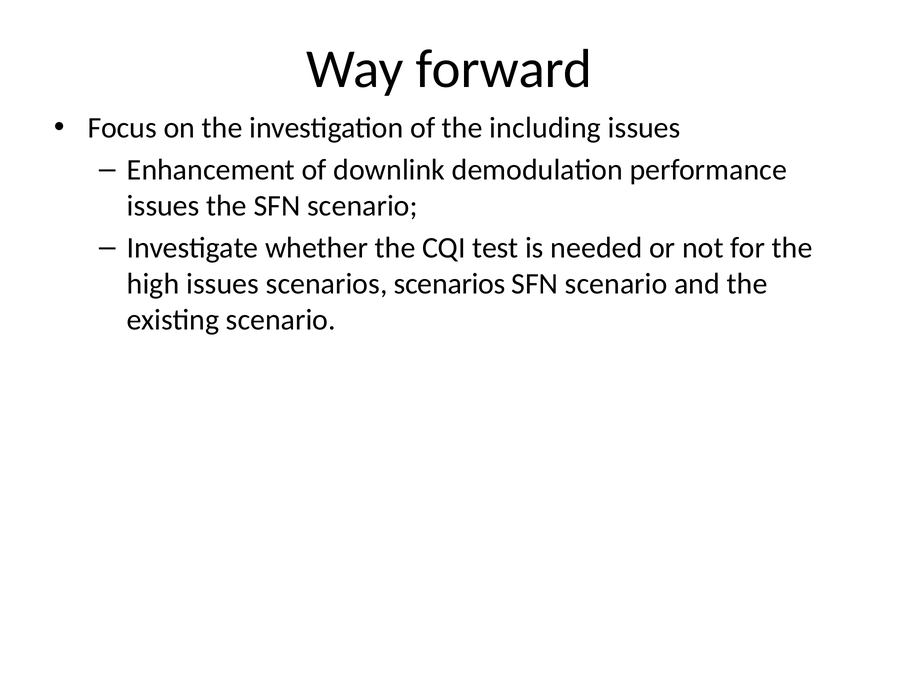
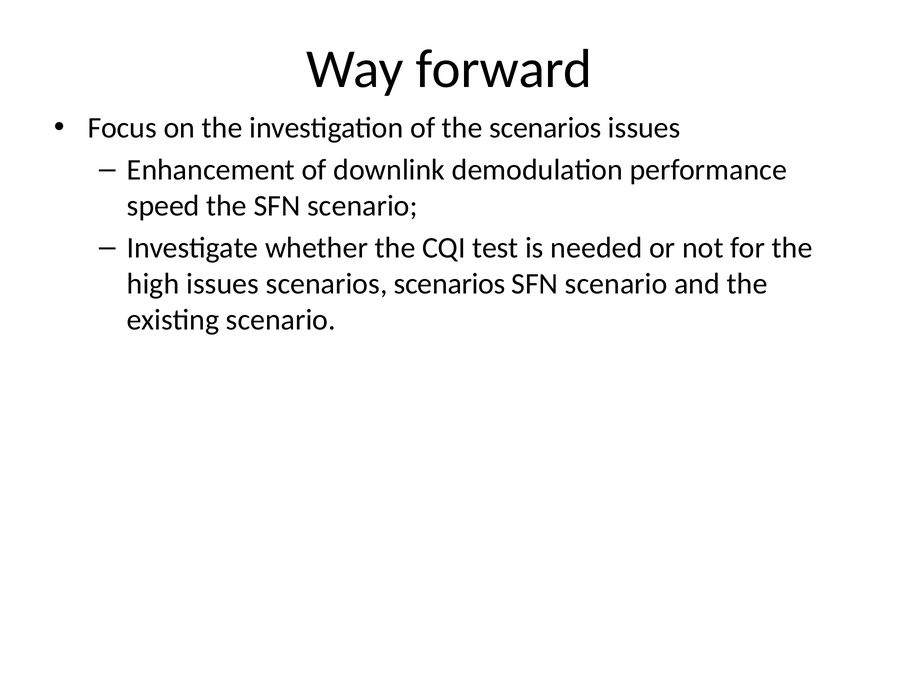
the including: including -> scenarios (545, 128)
issues: issues -> speed (163, 206)
